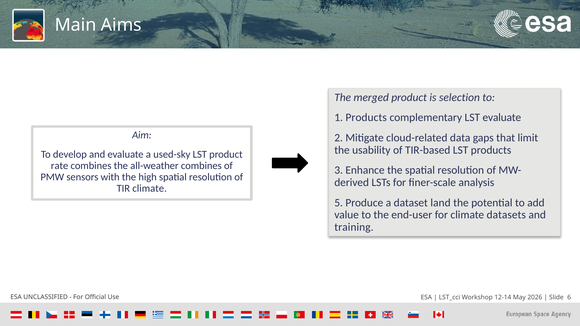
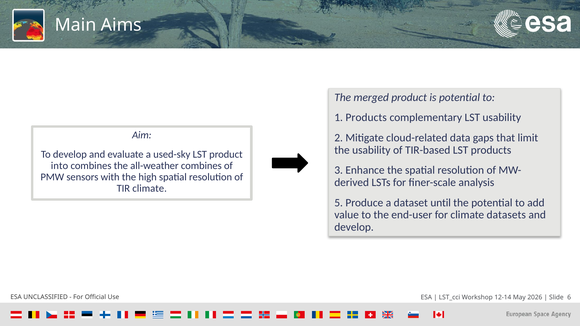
is selection: selection -> potential (459, 97)
LST evaluate: evaluate -> usability (502, 118)
rate: rate -> into (60, 166)
land: land -> until (441, 203)
training: training -> develop (354, 227)
